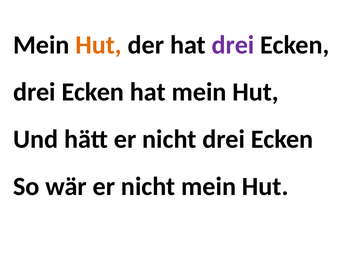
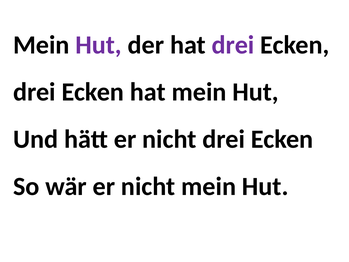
Hut colour: orange -> purple (99, 45)
